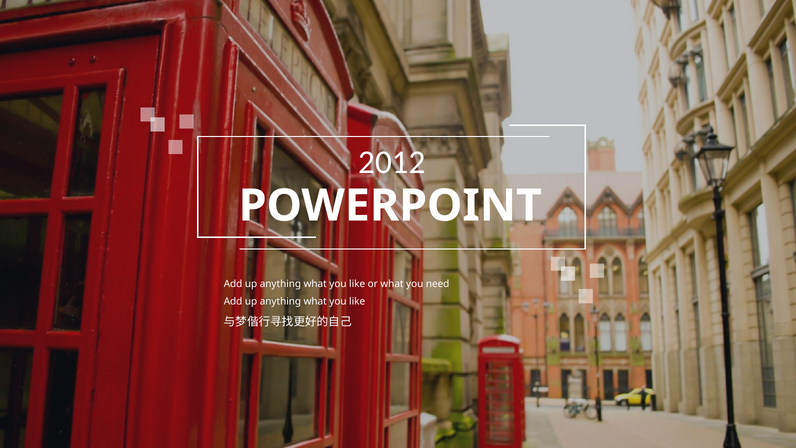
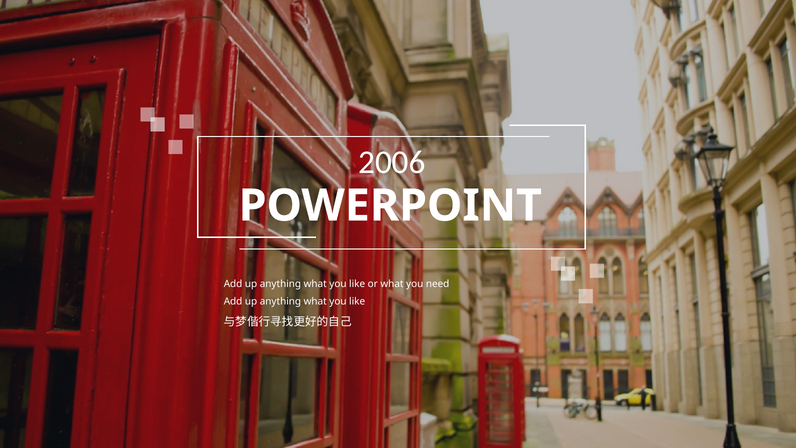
2012: 2012 -> 2006 (392, 162)
